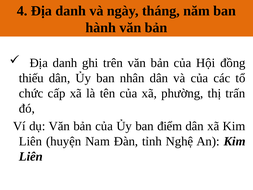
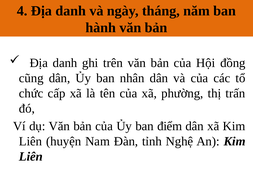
thiếu: thiếu -> cũng (31, 78)
